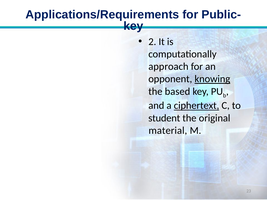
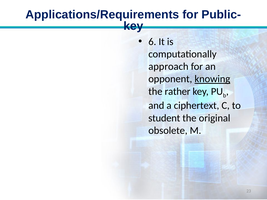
2: 2 -> 6 (152, 42)
based: based -> rather (178, 92)
ciphertext underline: present -> none (197, 106)
material: material -> obsolete (168, 131)
